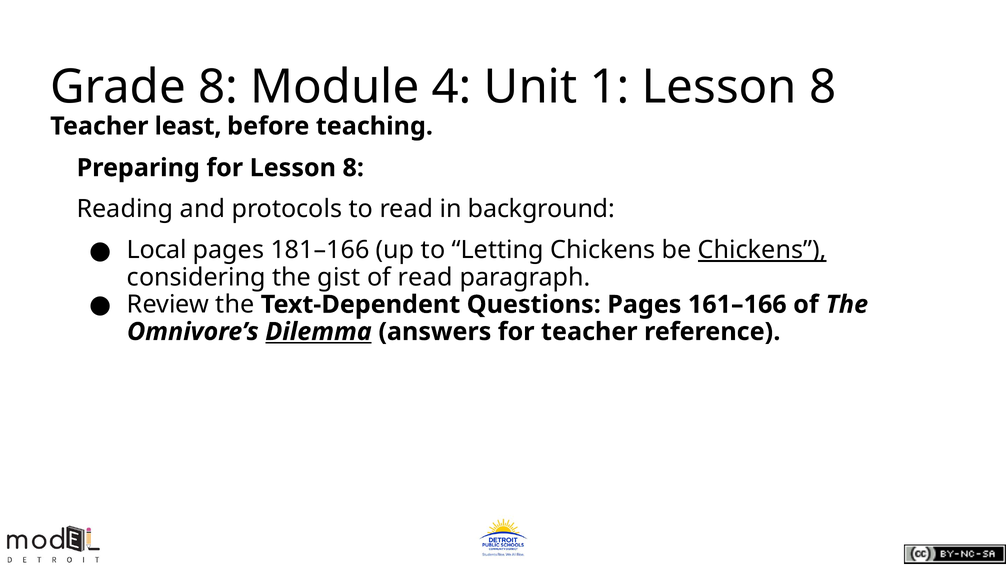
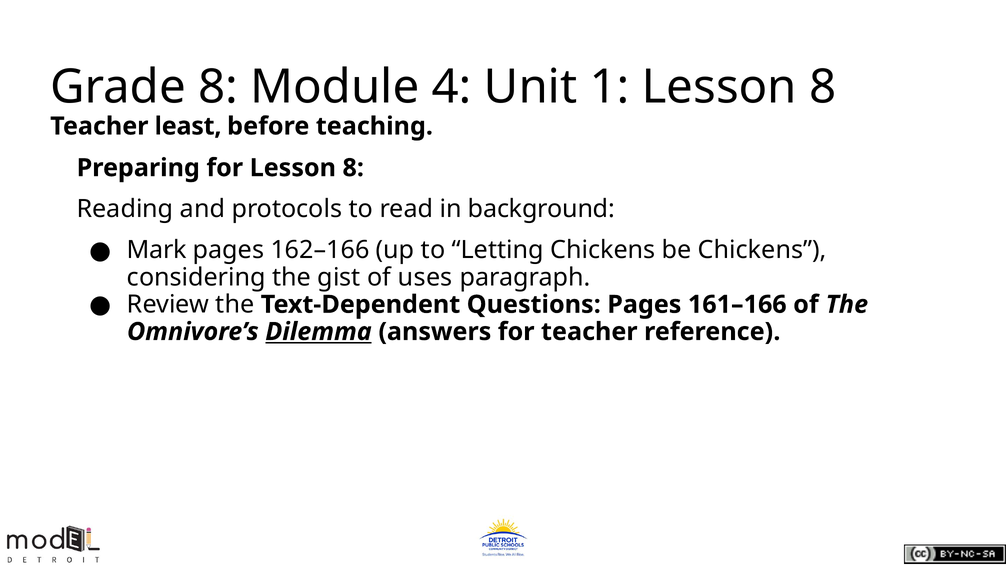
Local: Local -> Mark (157, 250)
181–166: 181–166 -> 162–166 (320, 250)
Chickens underline: present -> none (762, 250)
of read: read -> uses (425, 277)
